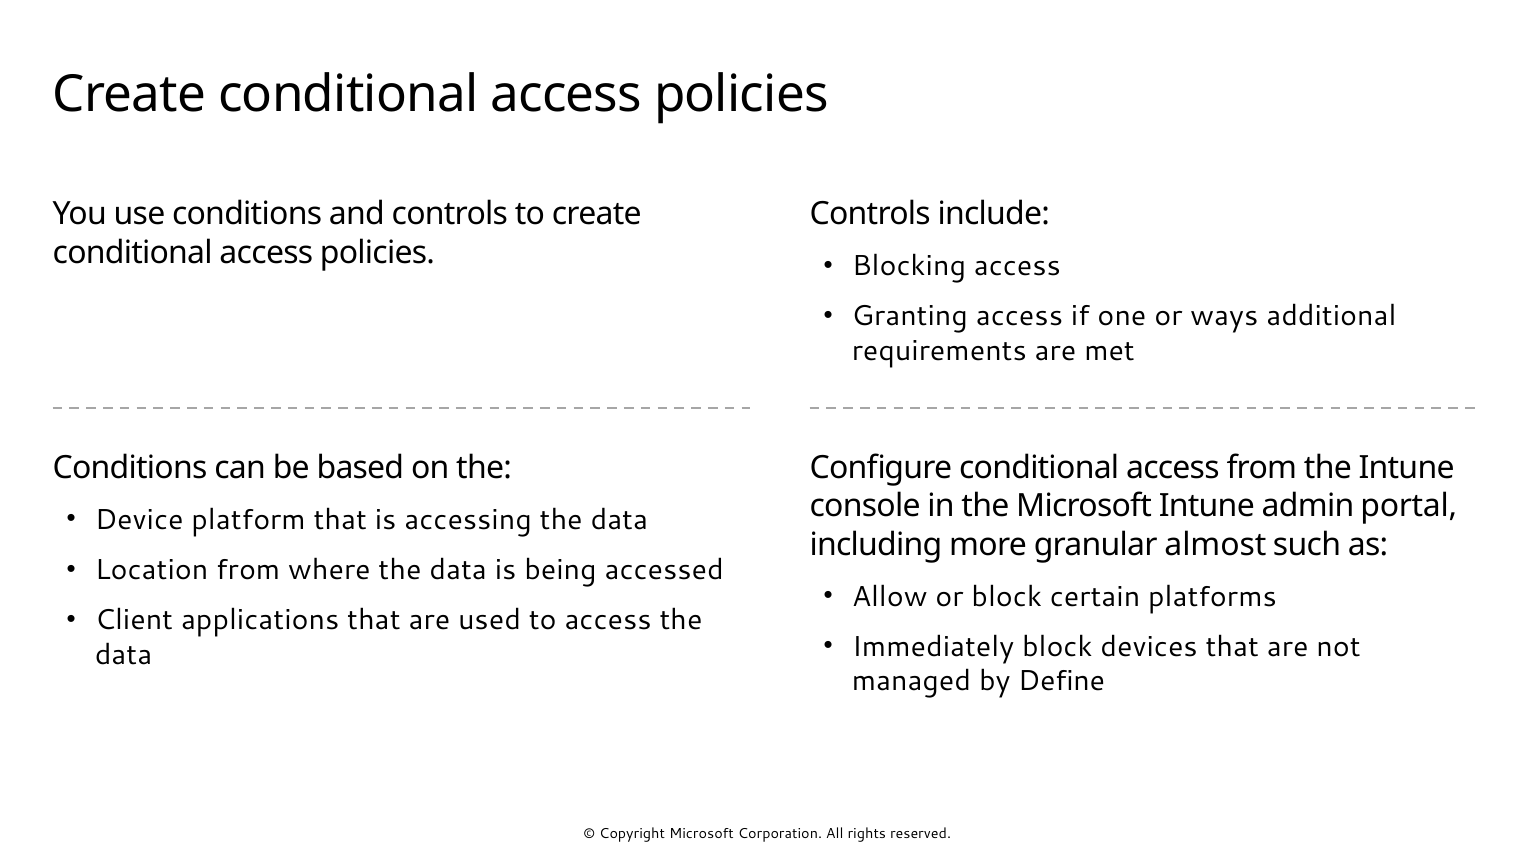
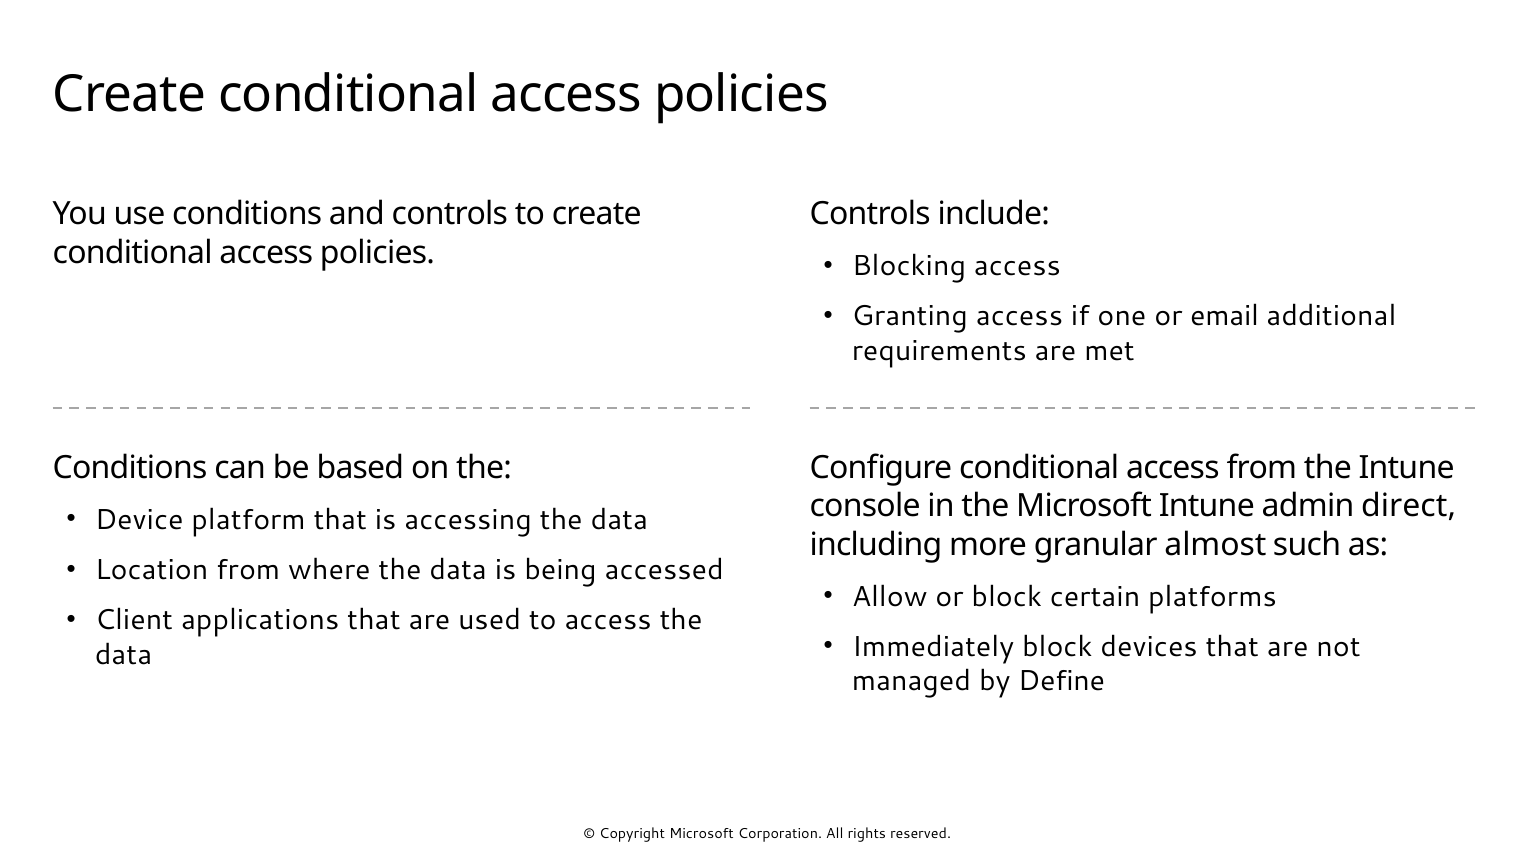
ways: ways -> email (1225, 316)
portal: portal -> direct (1409, 506)
